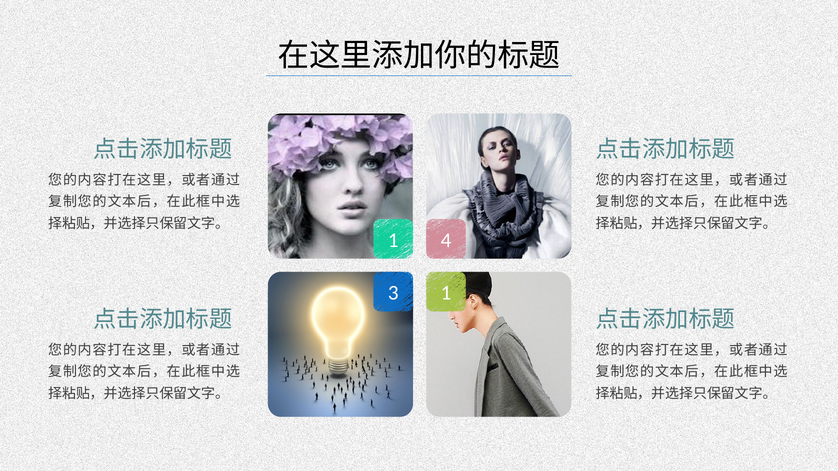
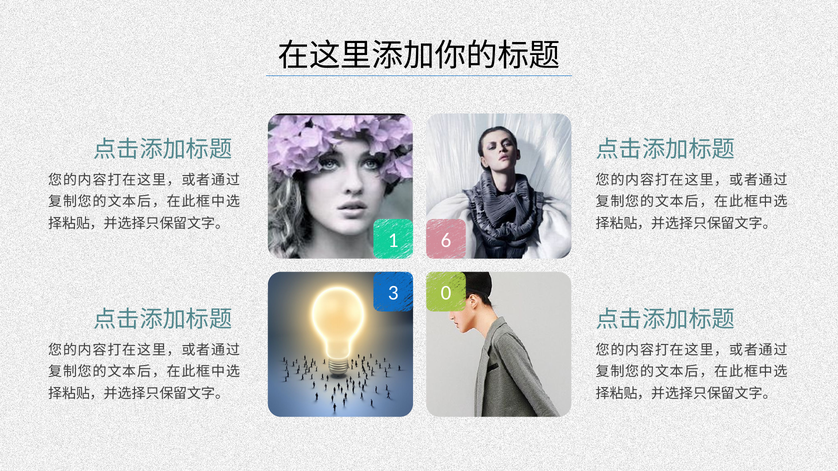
4: 4 -> 6 (446, 240)
3 1: 1 -> 0 (446, 293)
